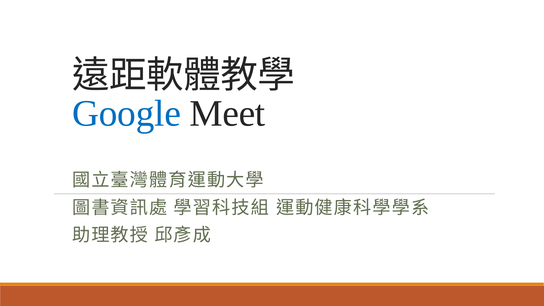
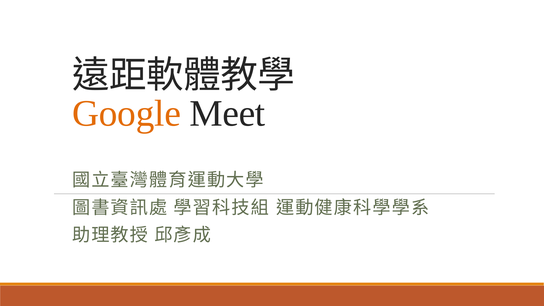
Google colour: blue -> orange (126, 114)
